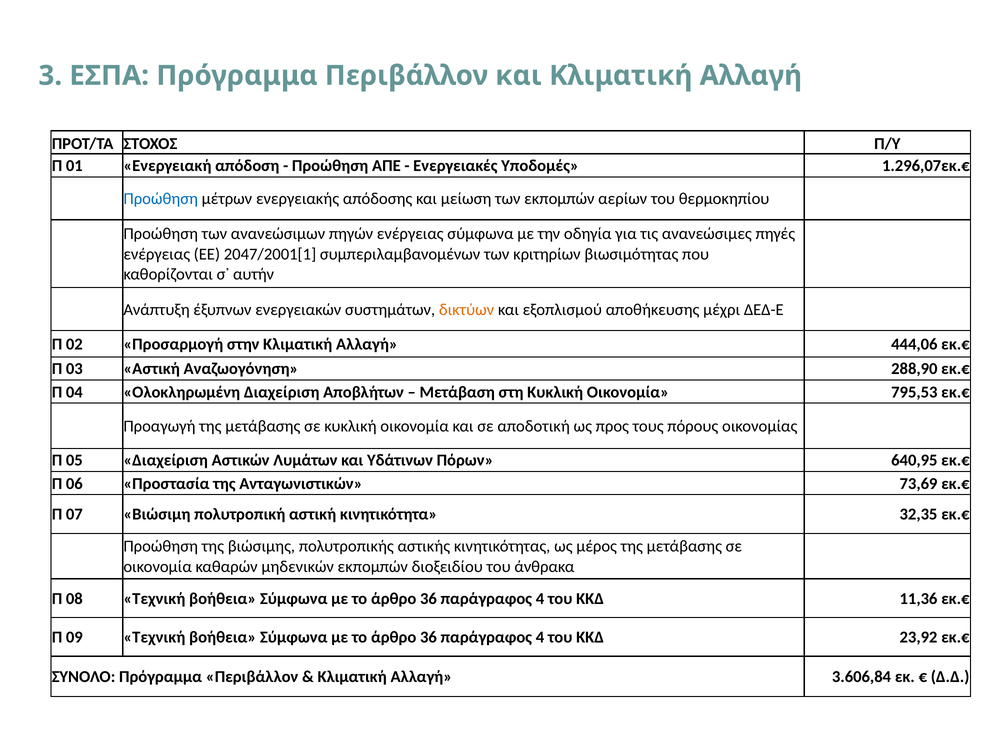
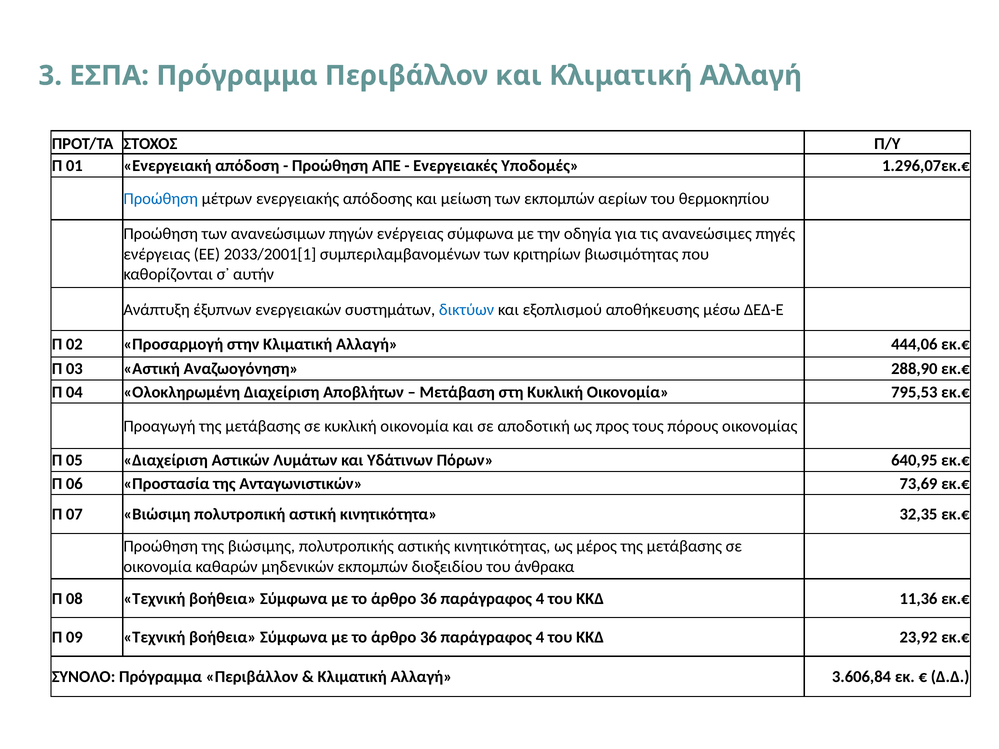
2047/2001[1: 2047/2001[1 -> 2033/2001[1 (270, 254)
δικτύων colour: orange -> blue (467, 310)
μέχρι: μέχρι -> μέσω (722, 310)
